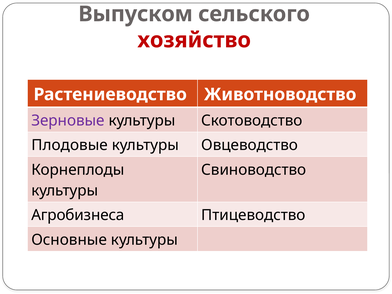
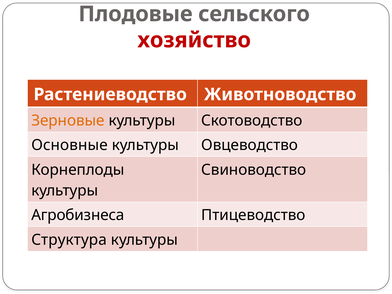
Выпуском: Выпуском -> Плодовые (136, 14)
Зерновые colour: purple -> orange (68, 120)
Плодовые: Плодовые -> Основные (70, 145)
Основные: Основные -> Структура (69, 240)
